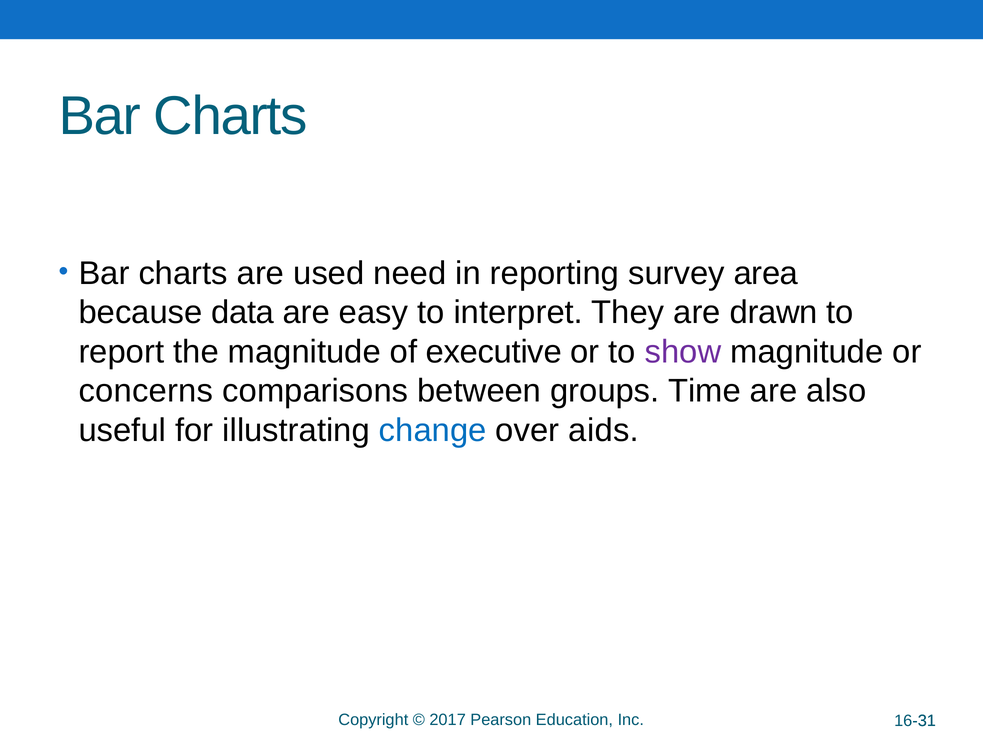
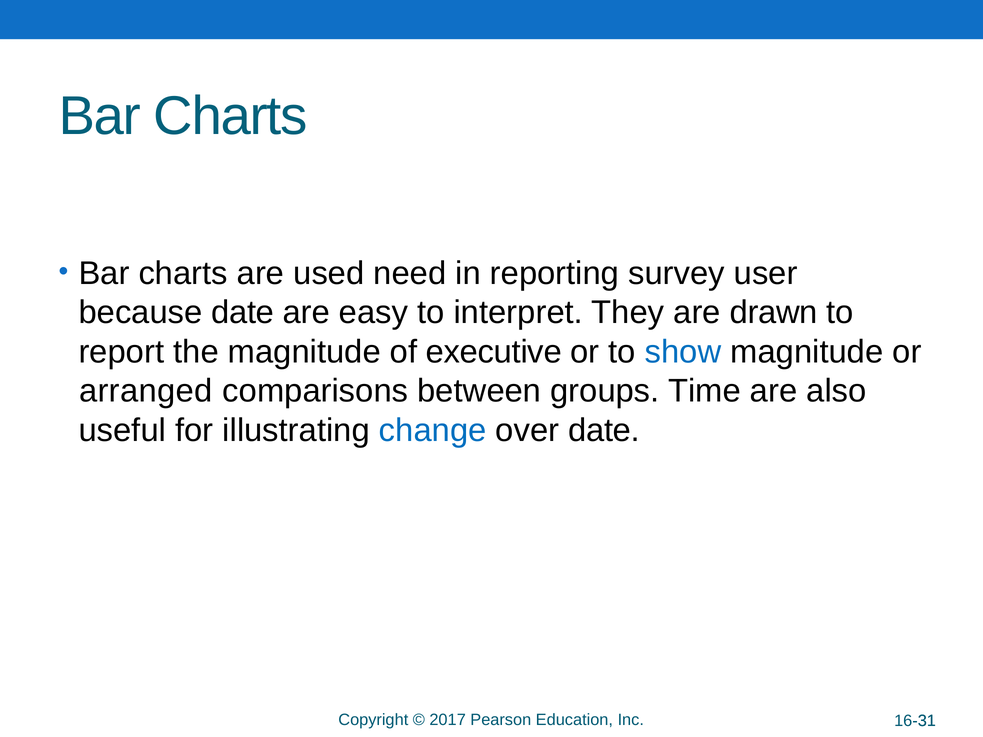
area: area -> user (766, 273)
because data: data -> date (243, 313)
show colour: purple -> blue (683, 352)
concerns: concerns -> arranged (146, 391)
over aids: aids -> date (604, 431)
